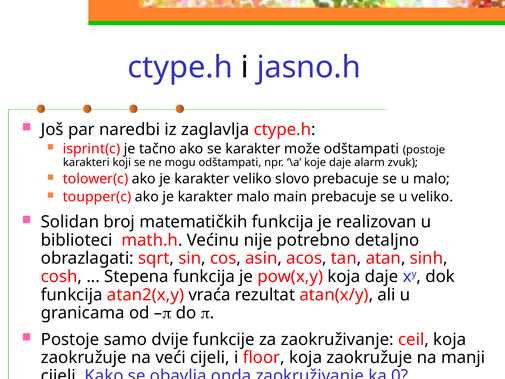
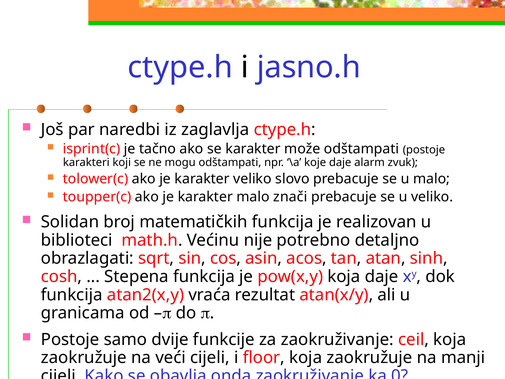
main: main -> znači (290, 197)
